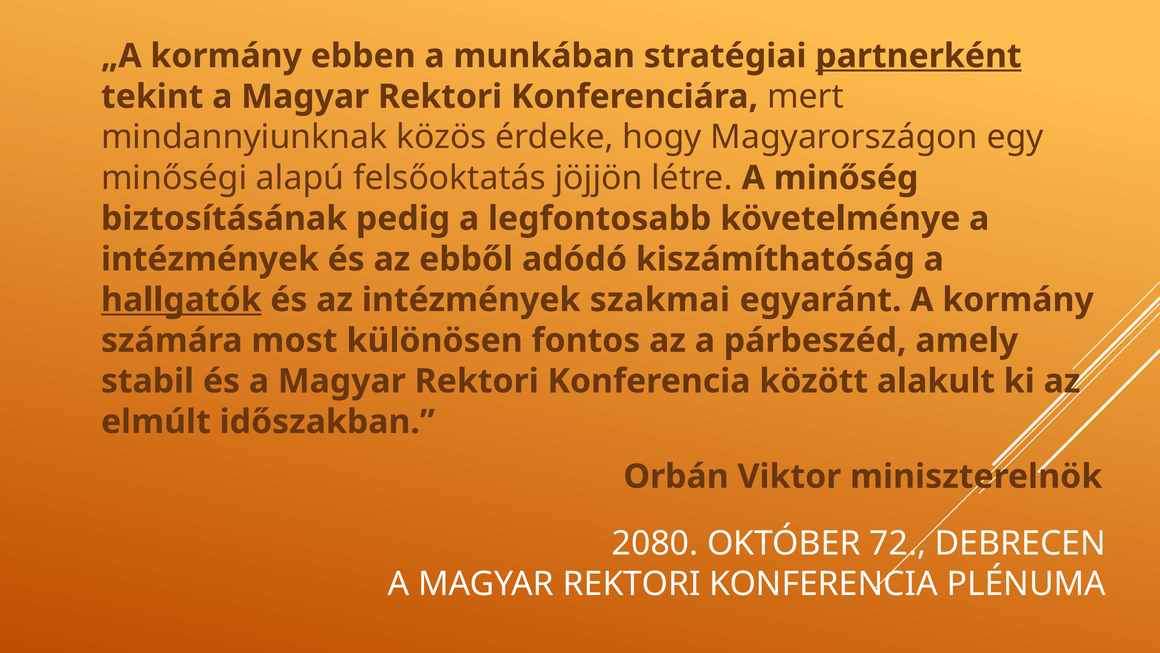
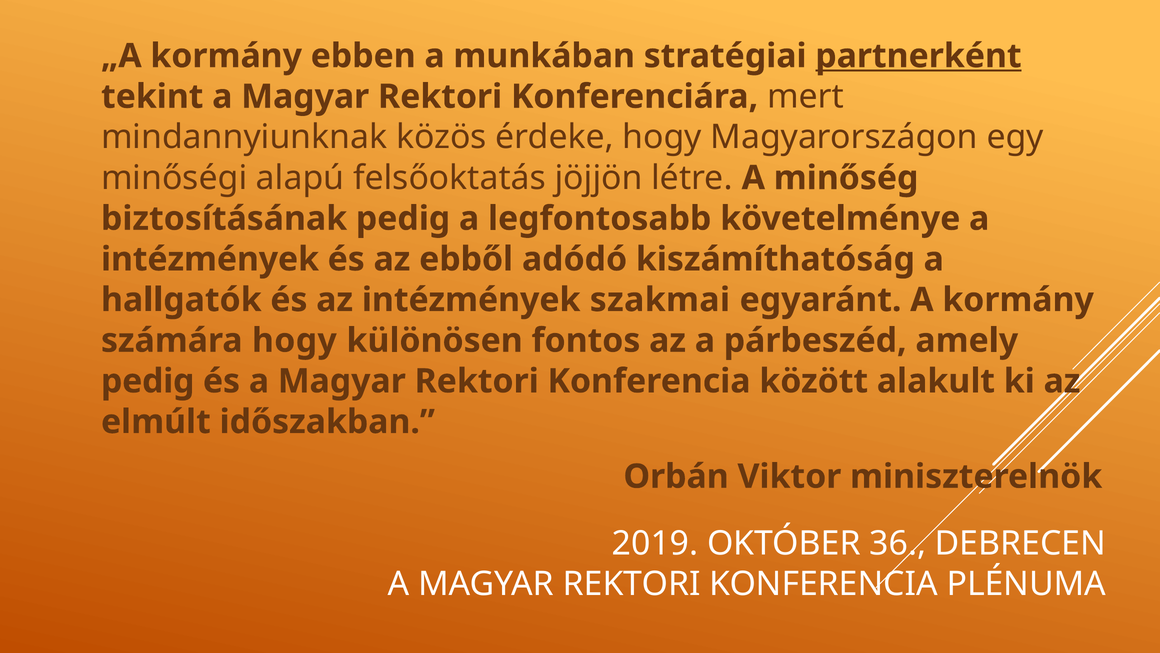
hallgatók underline: present -> none (181, 300)
számára most: most -> hogy (294, 340)
stabil: stabil -> pedig (148, 381)
2080: 2080 -> 2019 (655, 543)
72: 72 -> 36 (898, 543)
